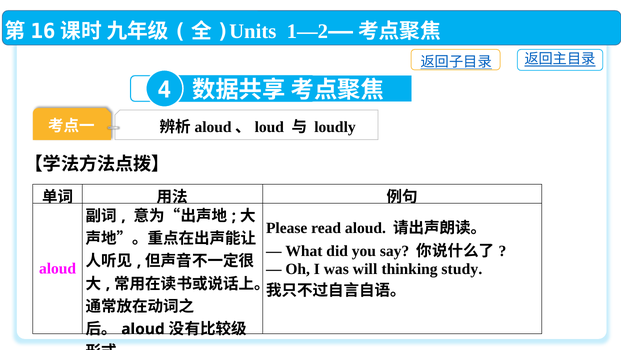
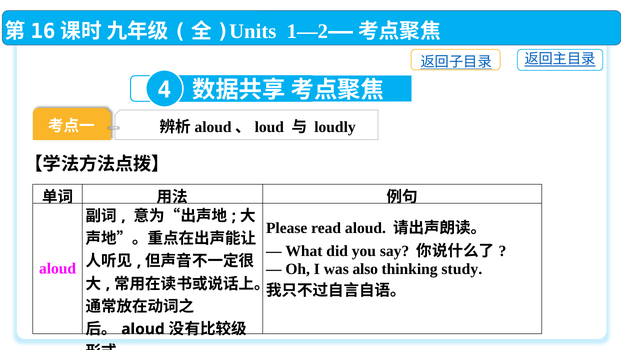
will: will -> also (365, 269)
